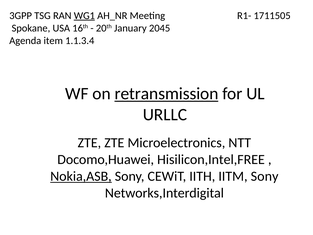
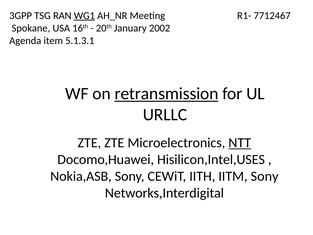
1711505: 1711505 -> 7712467 (272, 16)
2045: 2045 -> 2002 (160, 28)
1.1.3.4: 1.1.3.4 -> 5.1.3.1 (80, 41)
NTT underline: none -> present (240, 143)
Hisilicon,Intel,FREE: Hisilicon,Intel,FREE -> Hisilicon,Intel,USES (211, 159)
Nokia,ASB underline: present -> none (81, 176)
